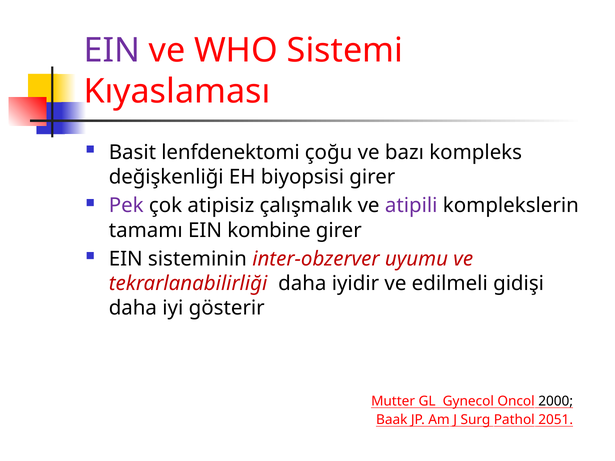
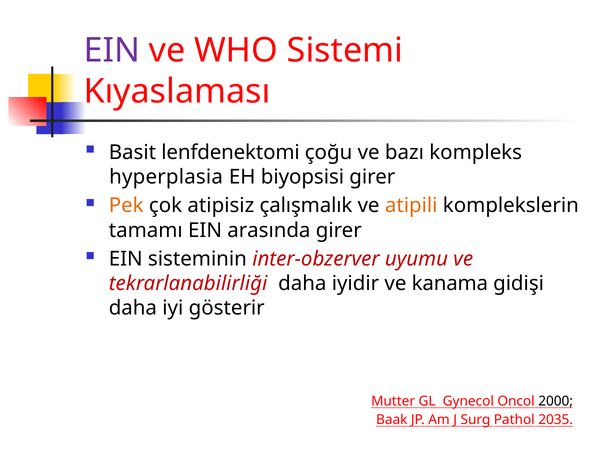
değişkenliği: değişkenliği -> hyperplasia (166, 177)
Pek colour: purple -> orange (126, 206)
atipili colour: purple -> orange (411, 206)
kombine: kombine -> arasında (269, 230)
edilmeli: edilmeli -> kanama (450, 284)
2051: 2051 -> 2035 (556, 420)
